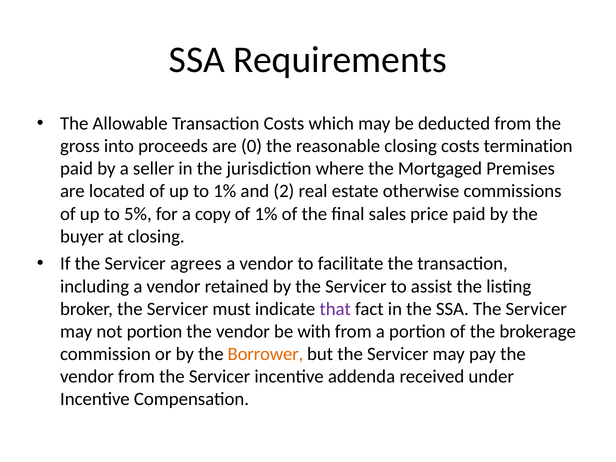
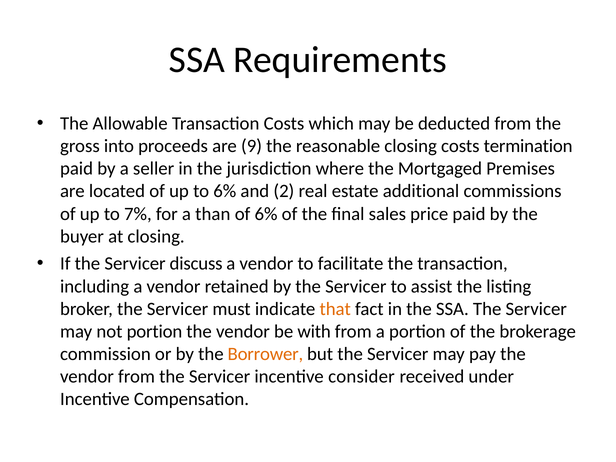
0: 0 -> 9 (252, 146)
to 1%: 1% -> 6% (225, 191)
otherwise: otherwise -> additional (421, 191)
5%: 5% -> 7% (138, 214)
copy: copy -> than (213, 214)
of 1%: 1% -> 6% (266, 214)
agrees: agrees -> discuss (196, 264)
that colour: purple -> orange (335, 309)
addenda: addenda -> consider (361, 377)
